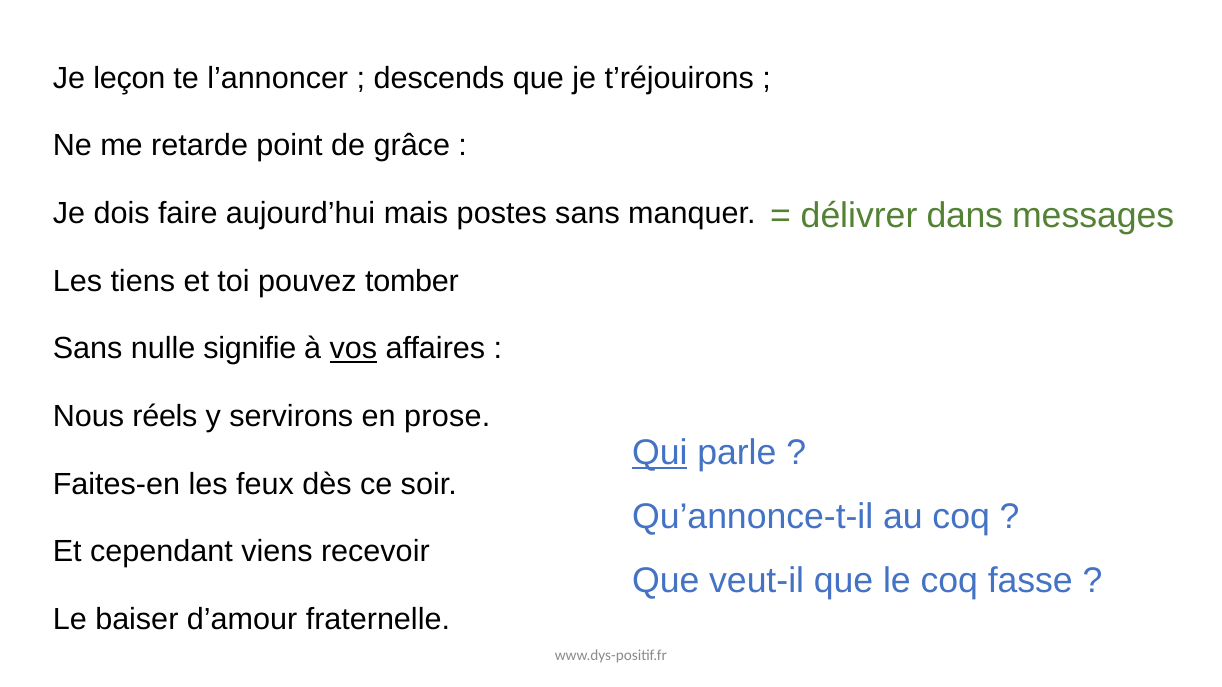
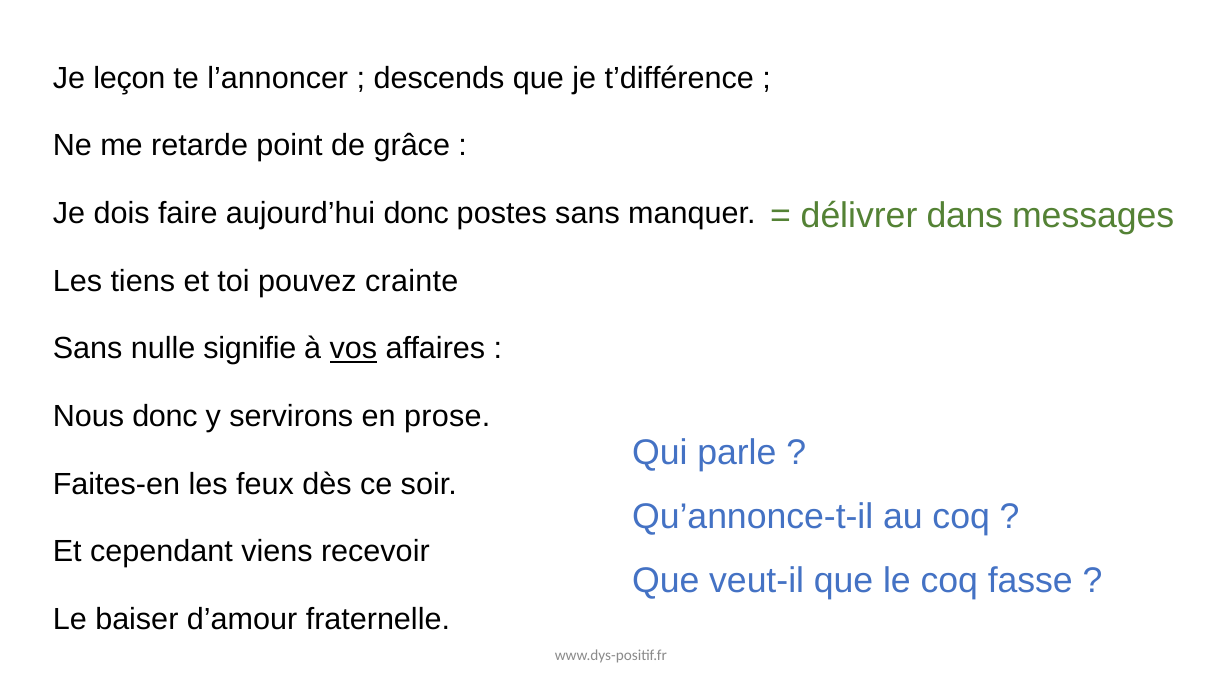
t’réjouirons: t’réjouirons -> t’différence (679, 78)
aujourd’hui mais: mais -> donc (416, 214)
tomber: tomber -> crainte (412, 281)
Nous réels: réels -> donc (165, 417)
Qui underline: present -> none (660, 453)
